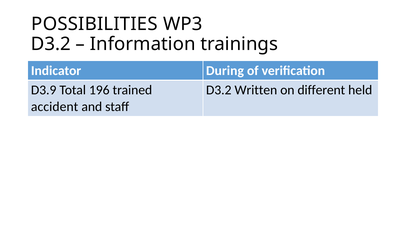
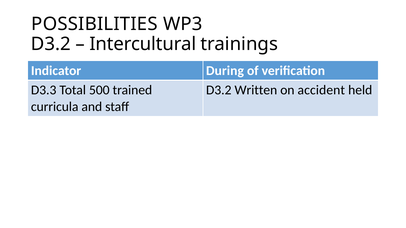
Information: Information -> Intercultural (143, 44)
D3.9: D3.9 -> D3.3 (44, 90)
196: 196 -> 500 (99, 90)
different: different -> accident (321, 90)
accident: accident -> curricula (55, 107)
